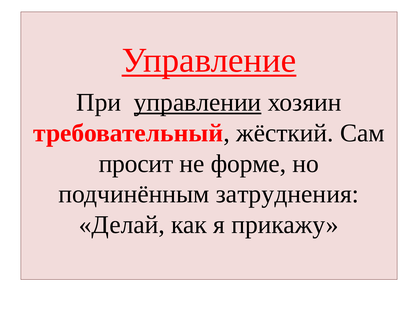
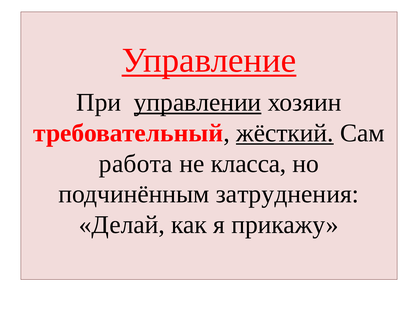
жёсткий underline: none -> present (285, 133)
просит: просит -> работа (136, 164)
форме: форме -> класса (249, 164)
